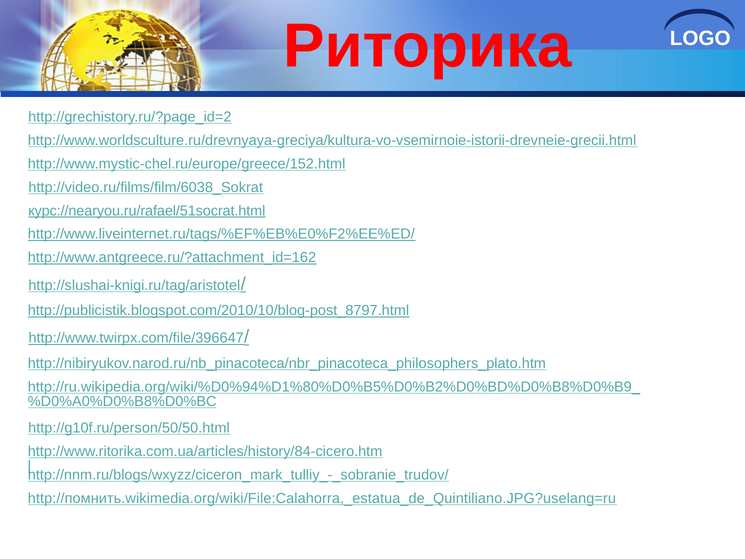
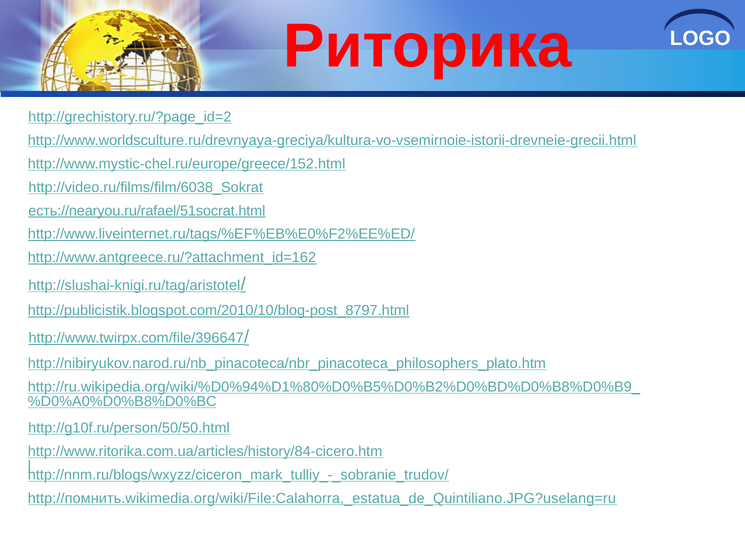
курс://nearyou.ru/rafael/51socrat.html: курс://nearyou.ru/rafael/51socrat.html -> есть://nearyou.ru/rafael/51socrat.html (147, 211)
